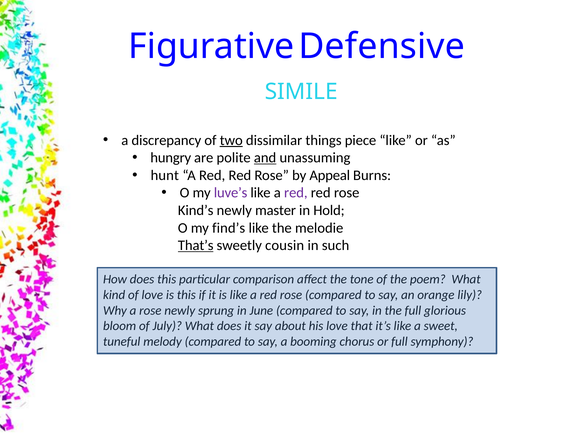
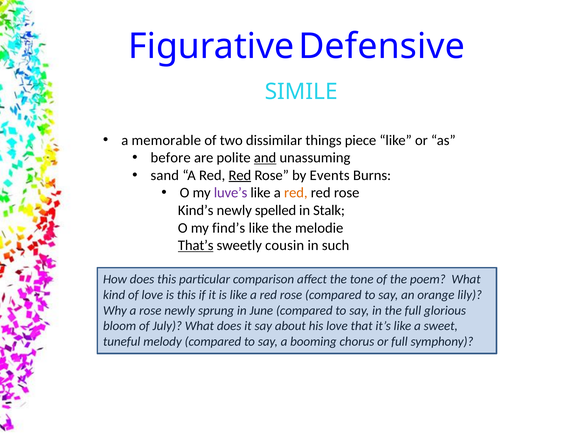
discrepancy: discrepancy -> memorable (166, 140)
two underline: present -> none (231, 140)
hungry: hungry -> before (171, 158)
hunt: hunt -> sand (165, 175)
Red underline: none -> present (240, 175)
Appeal: Appeal -> Events (330, 175)
red colour: purple -> orange (296, 193)
master: master -> spelled (276, 210)
Hold: Hold -> Stalk (329, 210)
